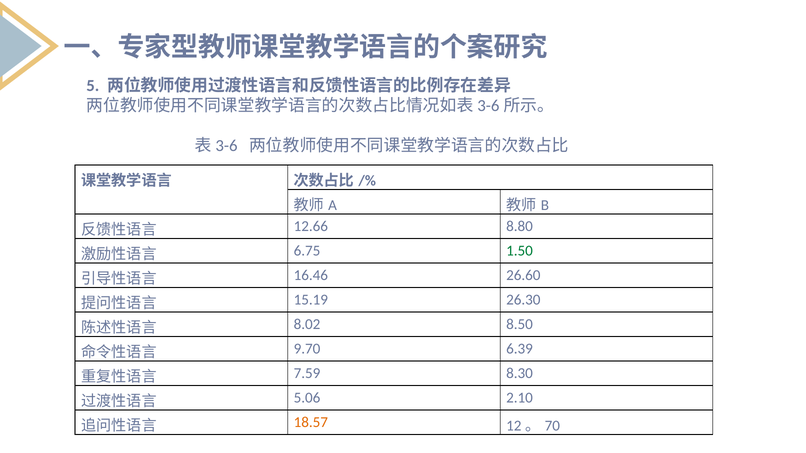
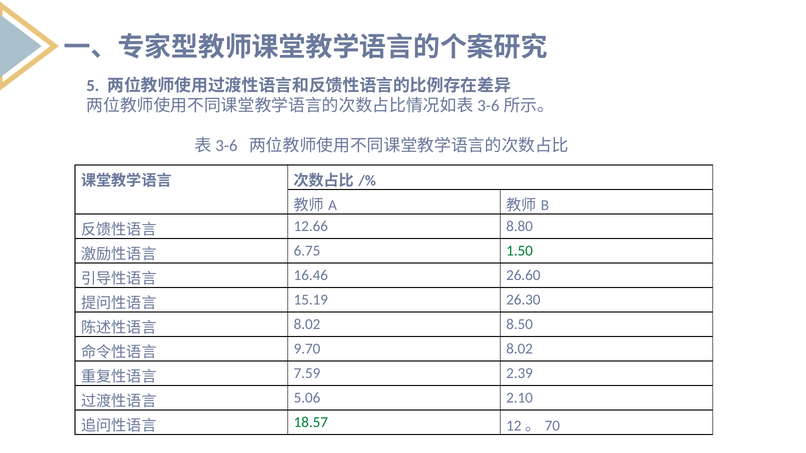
9.70 6.39: 6.39 -> 8.02 (520, 349)
8.30: 8.30 -> 2.39 (520, 374)
18.57 colour: orange -> green (311, 423)
